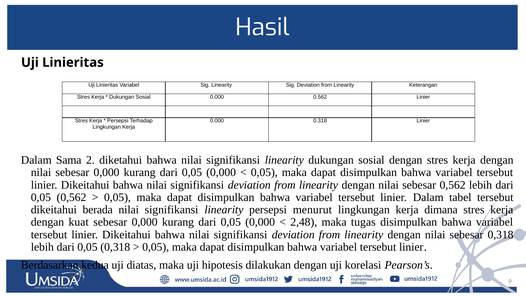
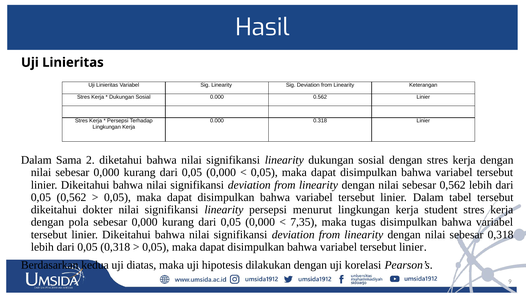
berada: berada -> dokter (98, 210)
dimana: dimana -> student (441, 210)
kuat: kuat -> pola (79, 222)
2,48: 2,48 -> 7,35 (304, 222)
